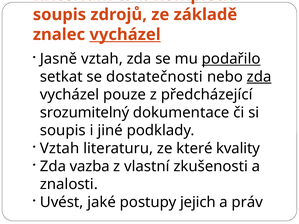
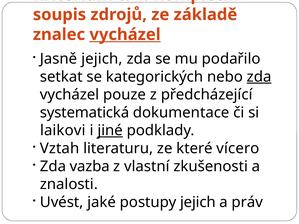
Jasně vztah: vztah -> jejich (102, 59)
podařilo underline: present -> none (231, 59)
dostatečnosti: dostatečnosti -> kategorických (155, 77)
srozumitelný: srozumitelný -> systematická (85, 113)
soupis: soupis -> laikovi (63, 131)
jiné underline: none -> present (110, 131)
kvality: kvality -> vícero (238, 149)
